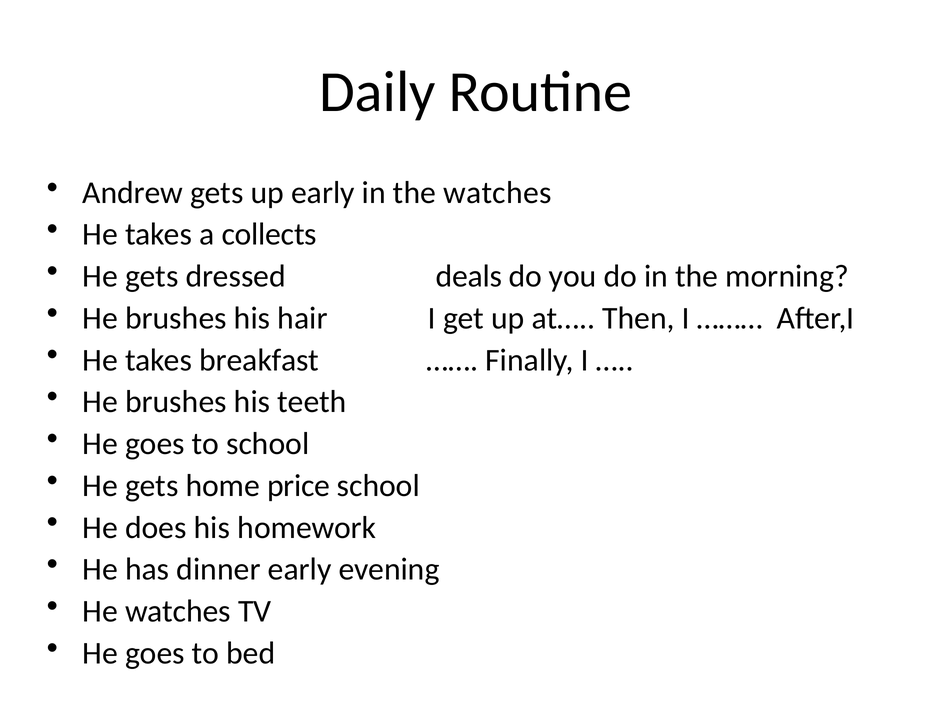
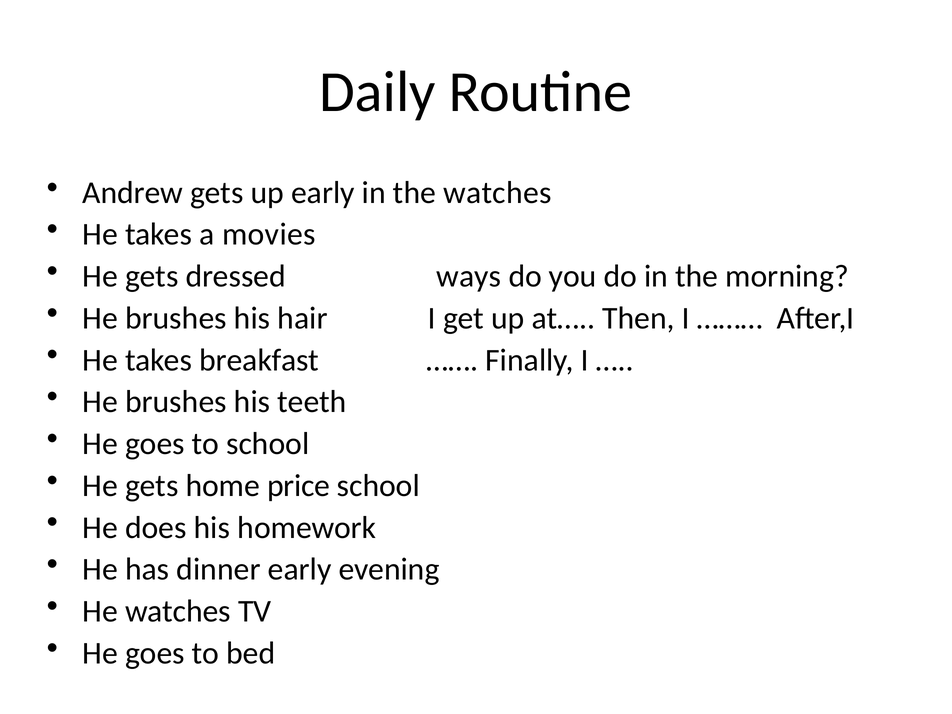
collects: collects -> movies (269, 234)
deals: deals -> ways (469, 276)
